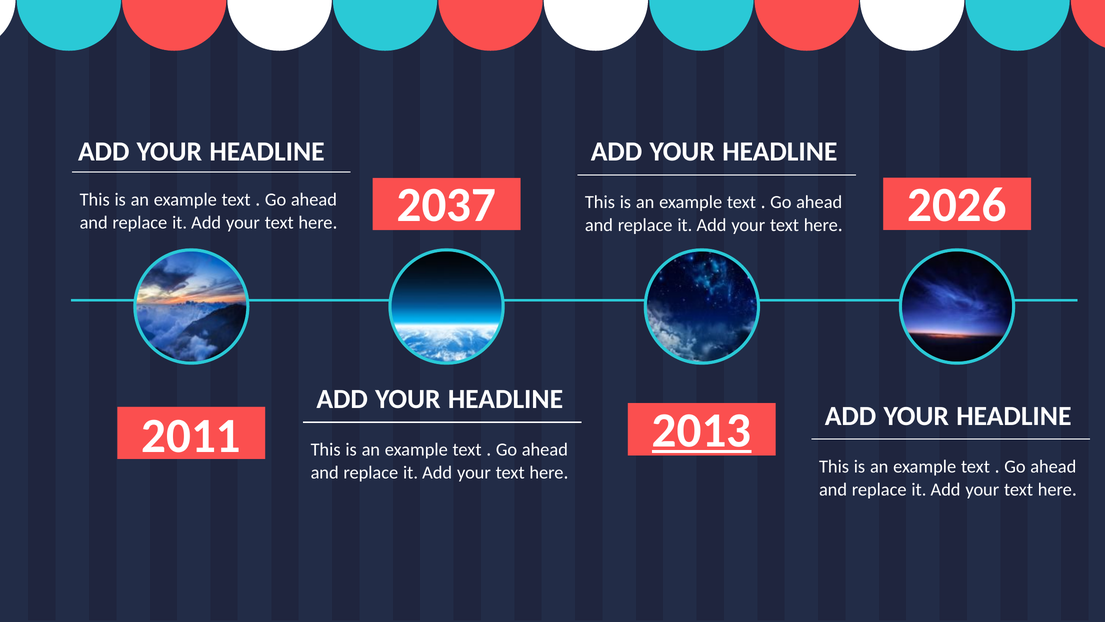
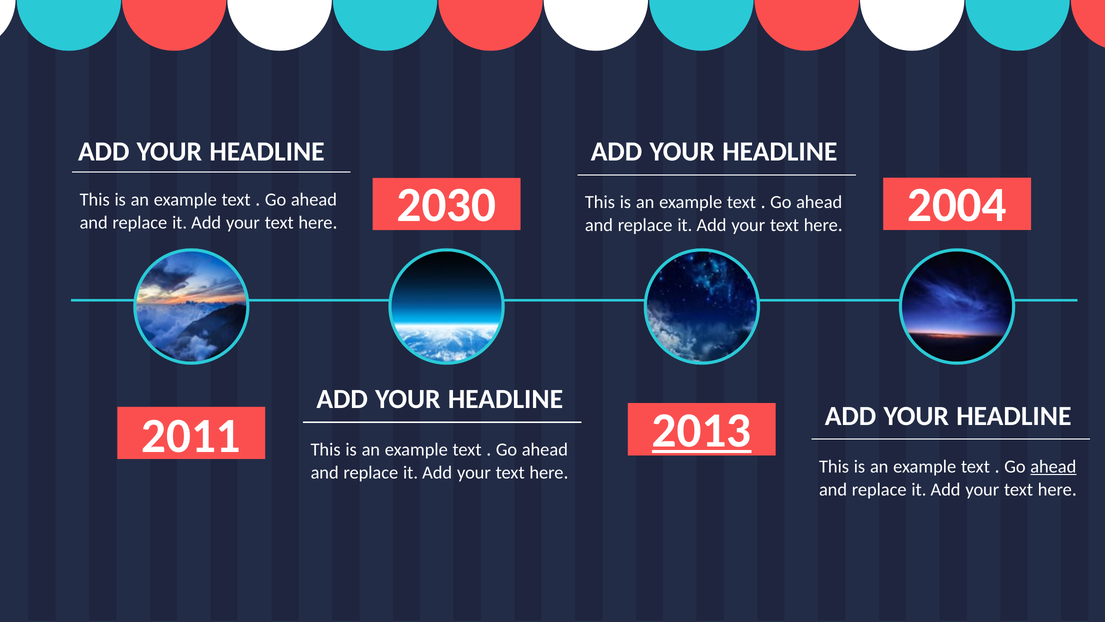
2026: 2026 -> 2004 (957, 205)
2037: 2037 -> 2030 (446, 205)
ahead underline: none -> present (1053, 466)
